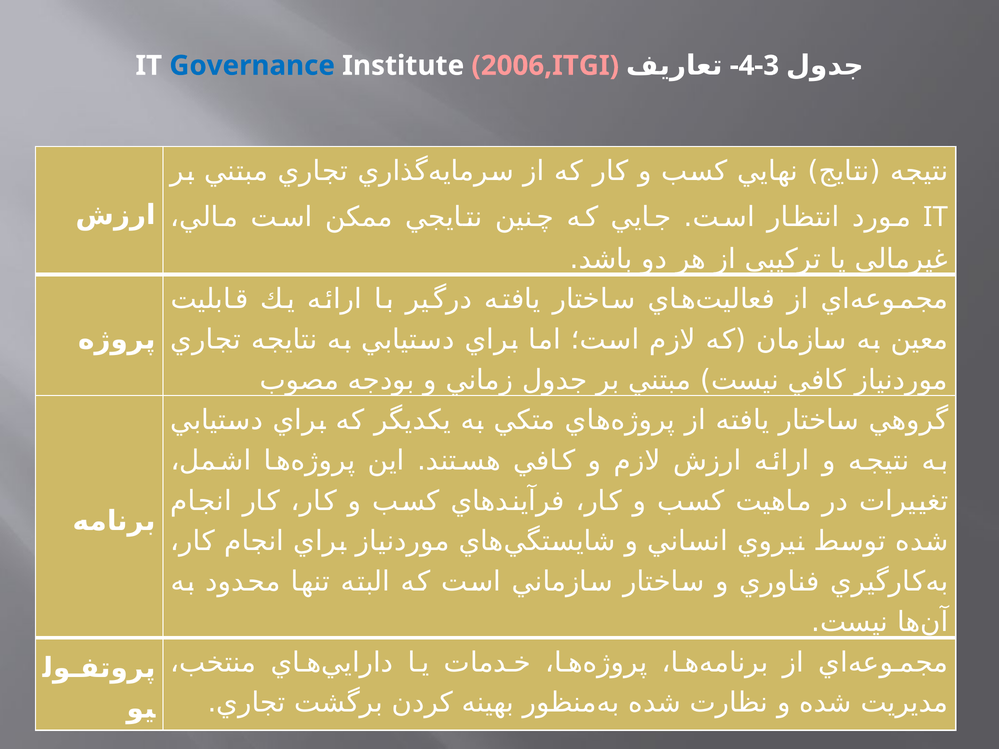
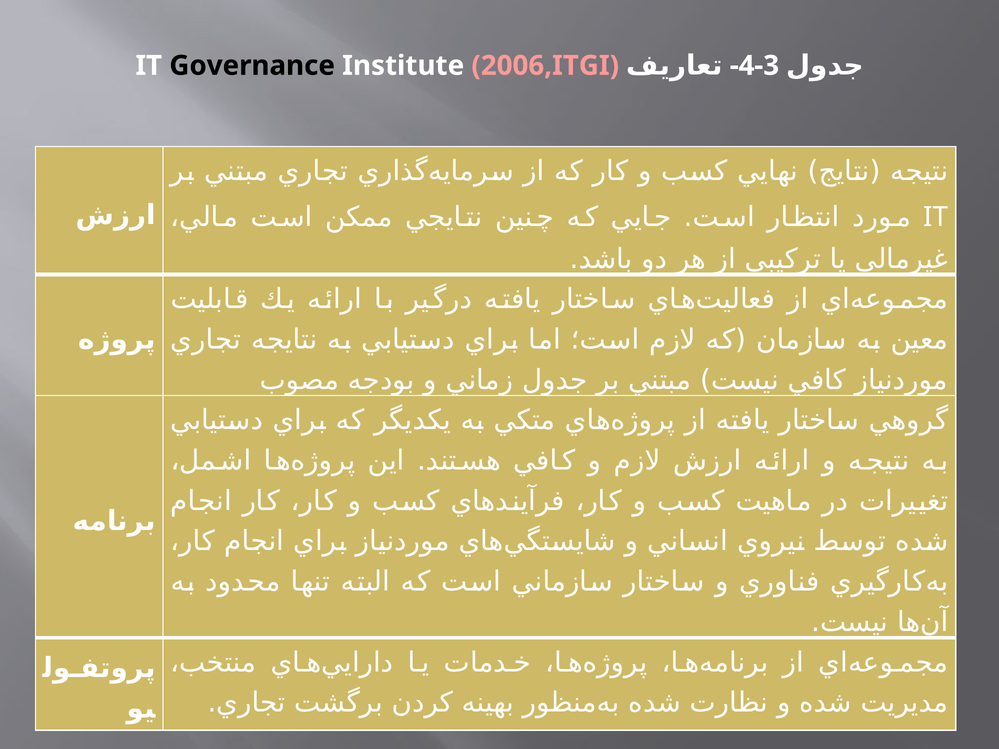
Governance colour: blue -> black (252, 66)
